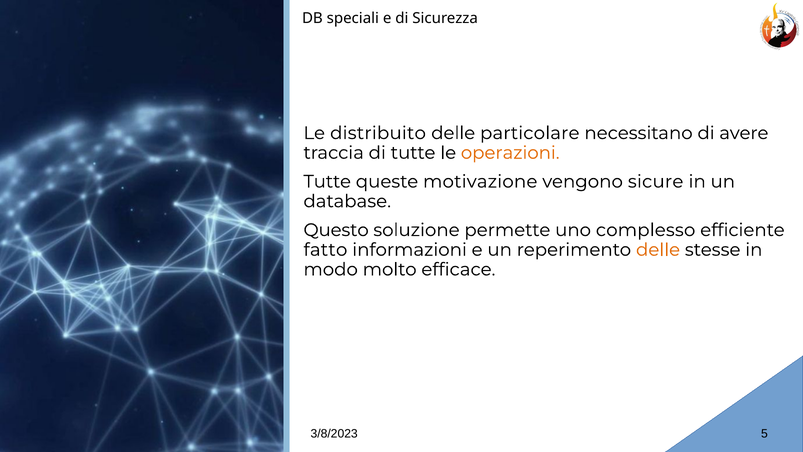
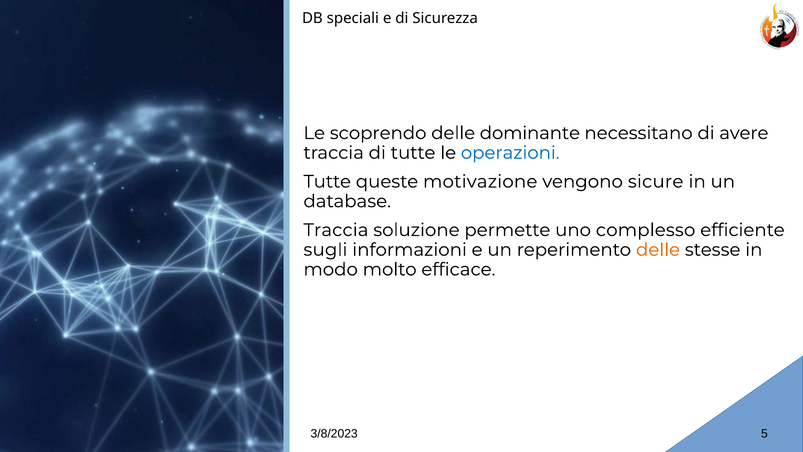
distribuito: distribuito -> scoprendo (378, 133)
particolare: particolare -> dominante (530, 133)
operazioni colour: orange -> blue (510, 153)
Questo: Questo -> Traccia (336, 230)
fatto: fatto -> sugli (325, 250)
